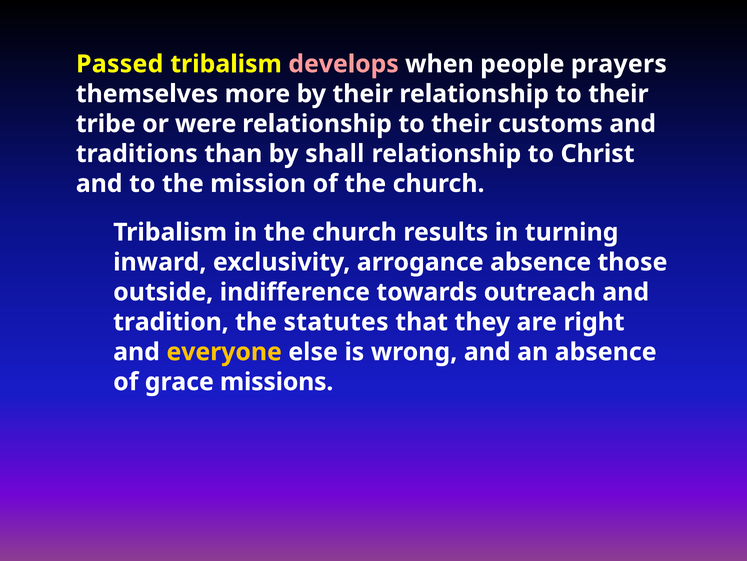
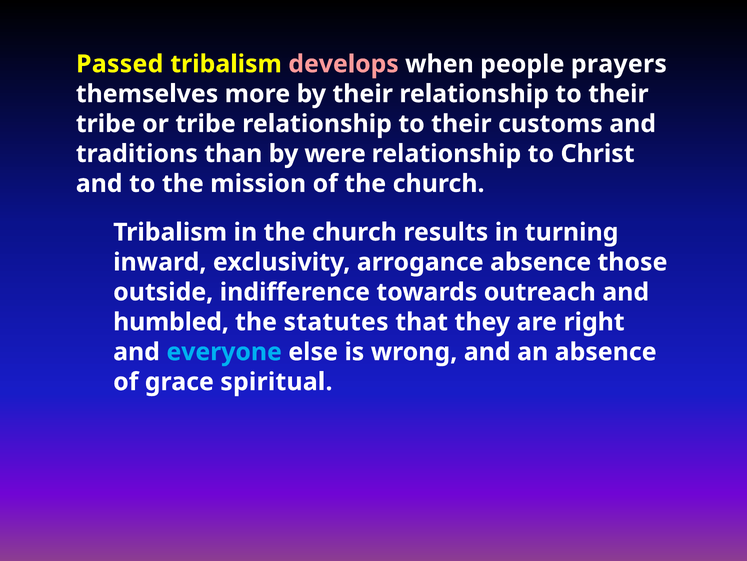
or were: were -> tribe (206, 124)
shall: shall -> were (335, 154)
tradition: tradition -> humbled (171, 322)
everyone colour: yellow -> light blue (224, 352)
missions: missions -> spiritual (276, 381)
